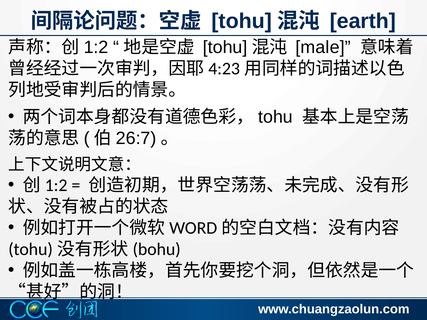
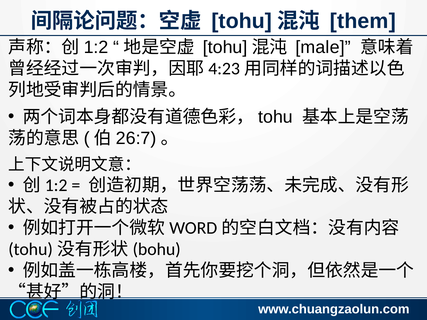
earth: earth -> them (363, 21)
